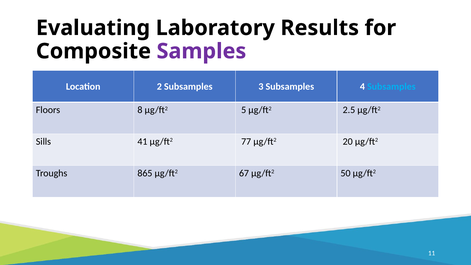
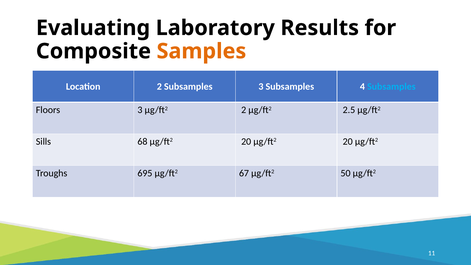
Samples colour: purple -> orange (201, 51)
Floors 8: 8 -> 3 (140, 110)
µg/ft2 5: 5 -> 2 (244, 110)
41: 41 -> 68 (142, 142)
77: 77 -> 20 (246, 142)
865: 865 -> 695 (145, 173)
